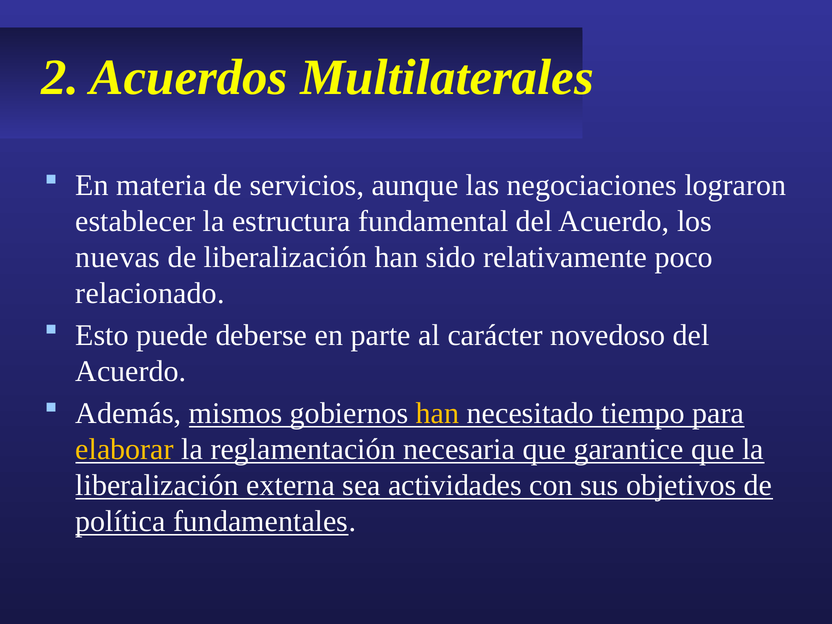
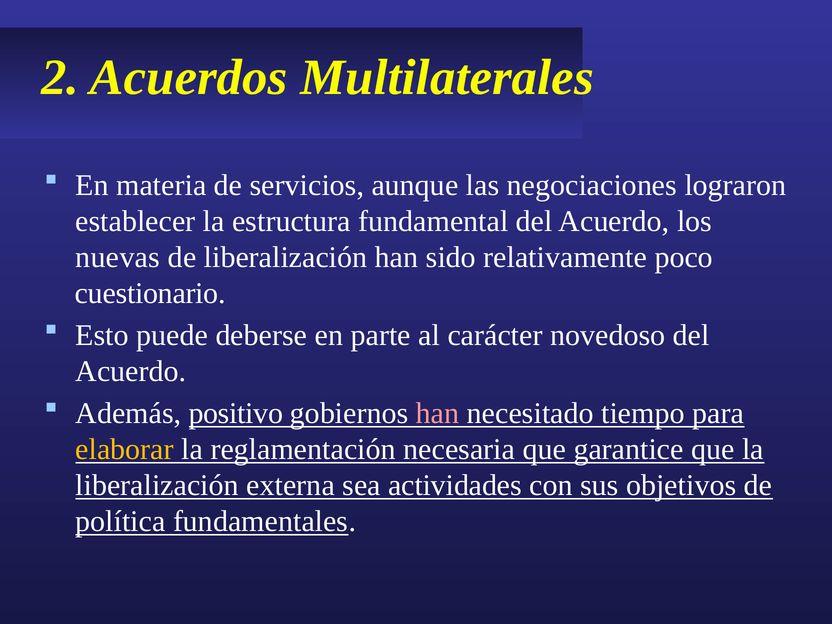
relacionado: relacionado -> cuestionario (150, 293)
mismos: mismos -> positivo (236, 413)
han colour: yellow -> pink (438, 413)
